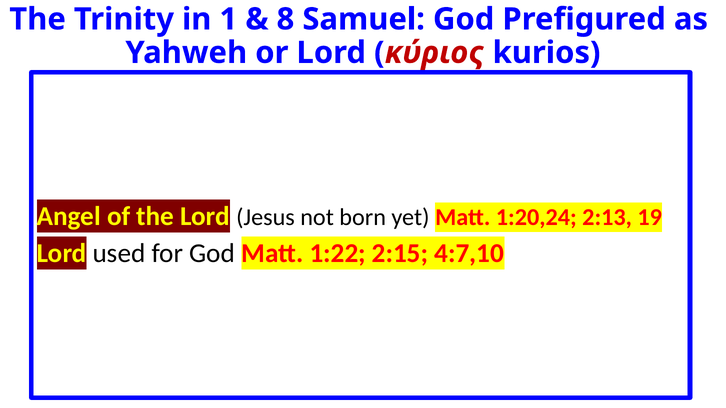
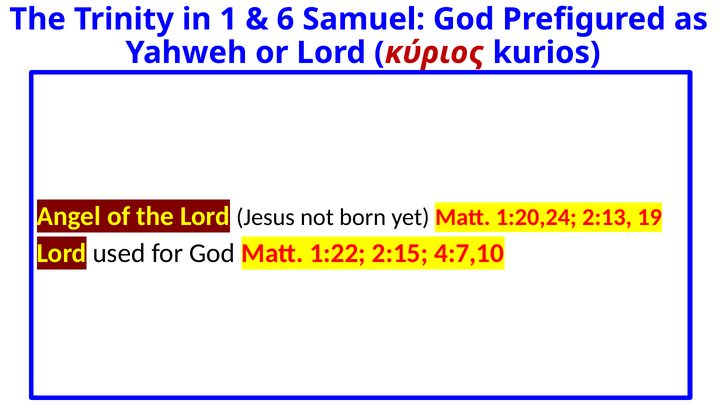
8: 8 -> 6 (285, 19)
